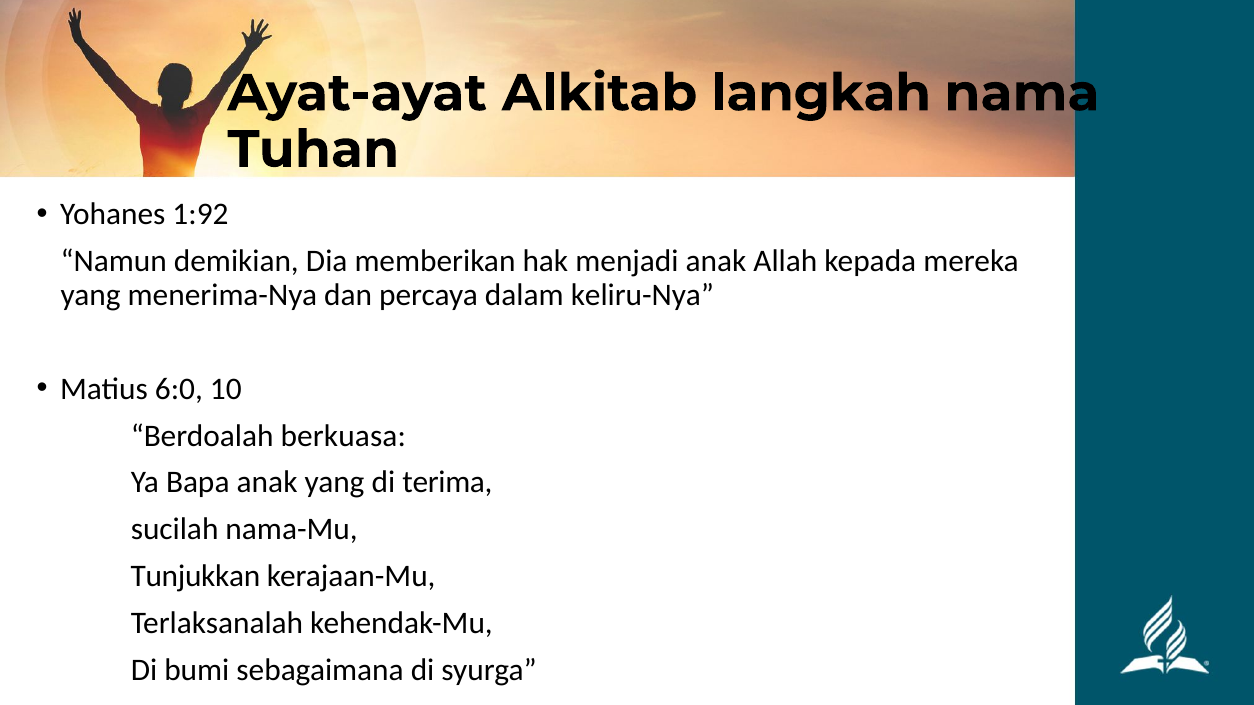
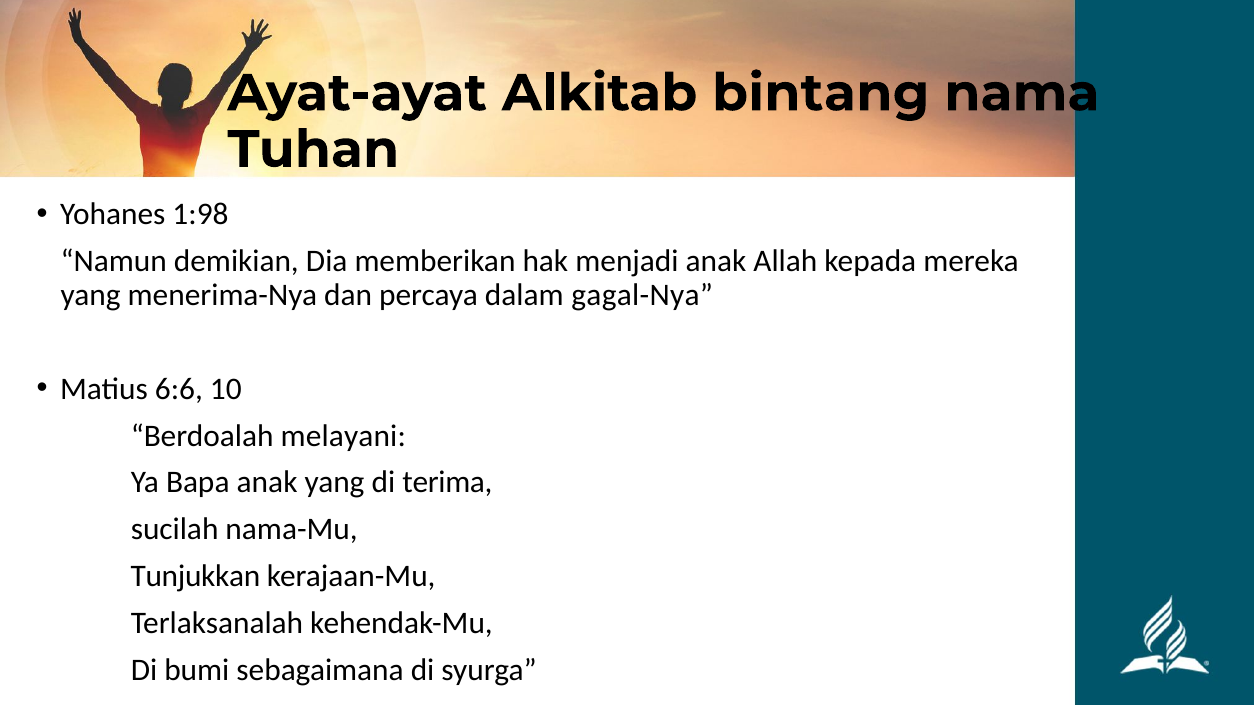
langkah: langkah -> bintang (821, 93)
1:92: 1:92 -> 1:98 (200, 214)
keliru-Nya: keliru-Nya -> gagal-Nya (642, 295)
6:0: 6:0 -> 6:6 (179, 389)
berkuasa: berkuasa -> melayani (343, 436)
